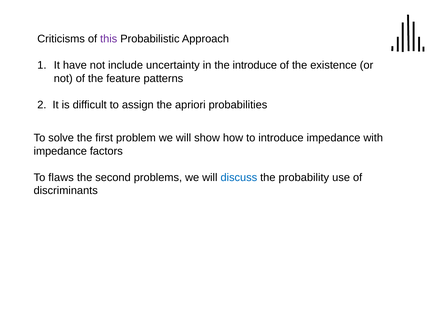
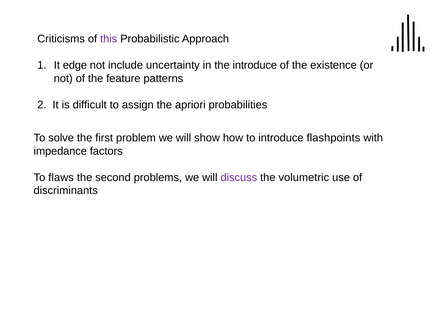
have: have -> edge (75, 65)
introduce impedance: impedance -> flashpoints (333, 138)
discuss colour: blue -> purple (239, 177)
probability: probability -> volumetric (304, 177)
